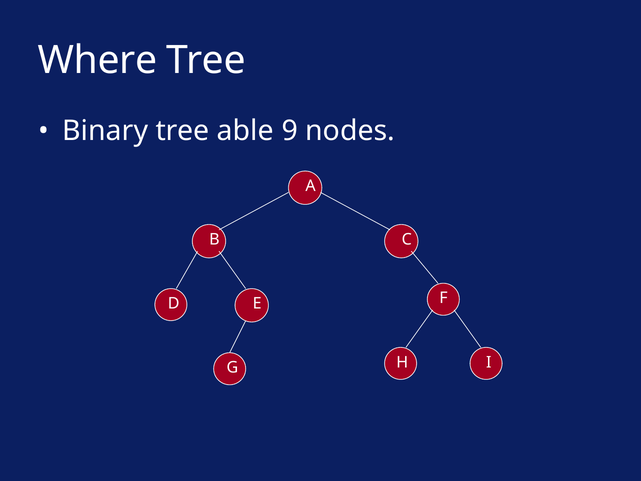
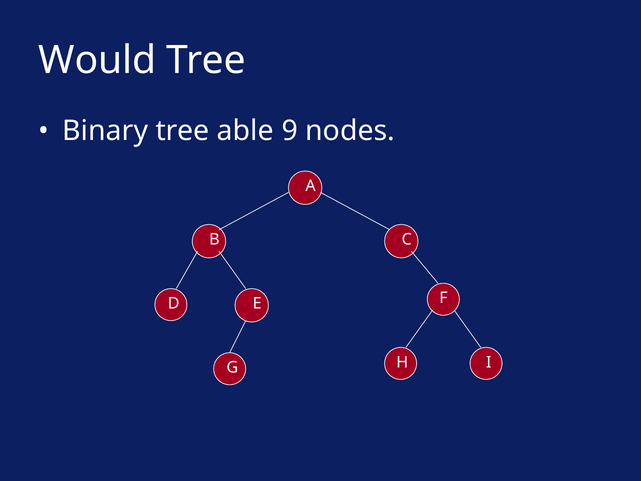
Where: Where -> Would (97, 60)
